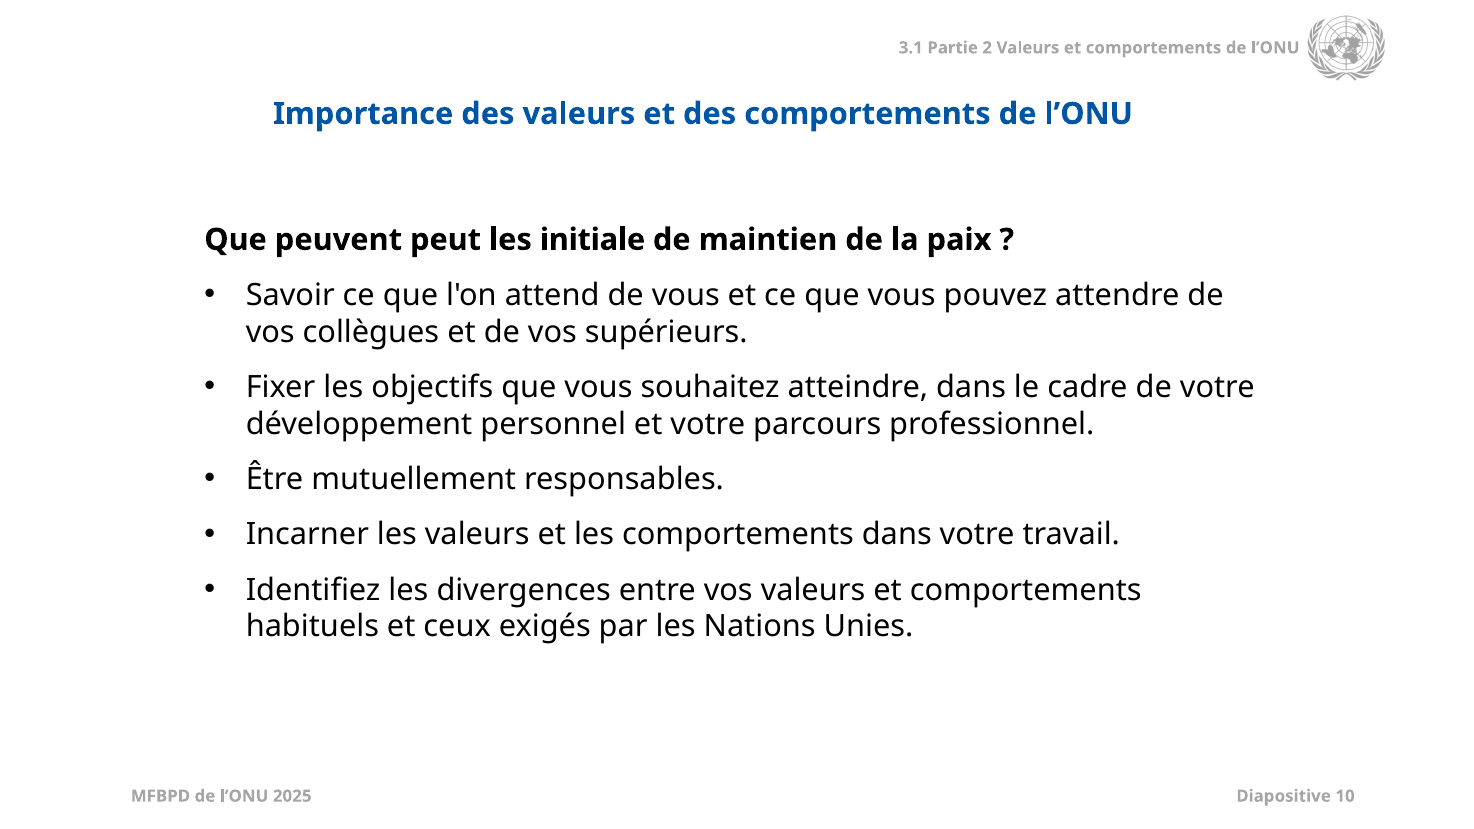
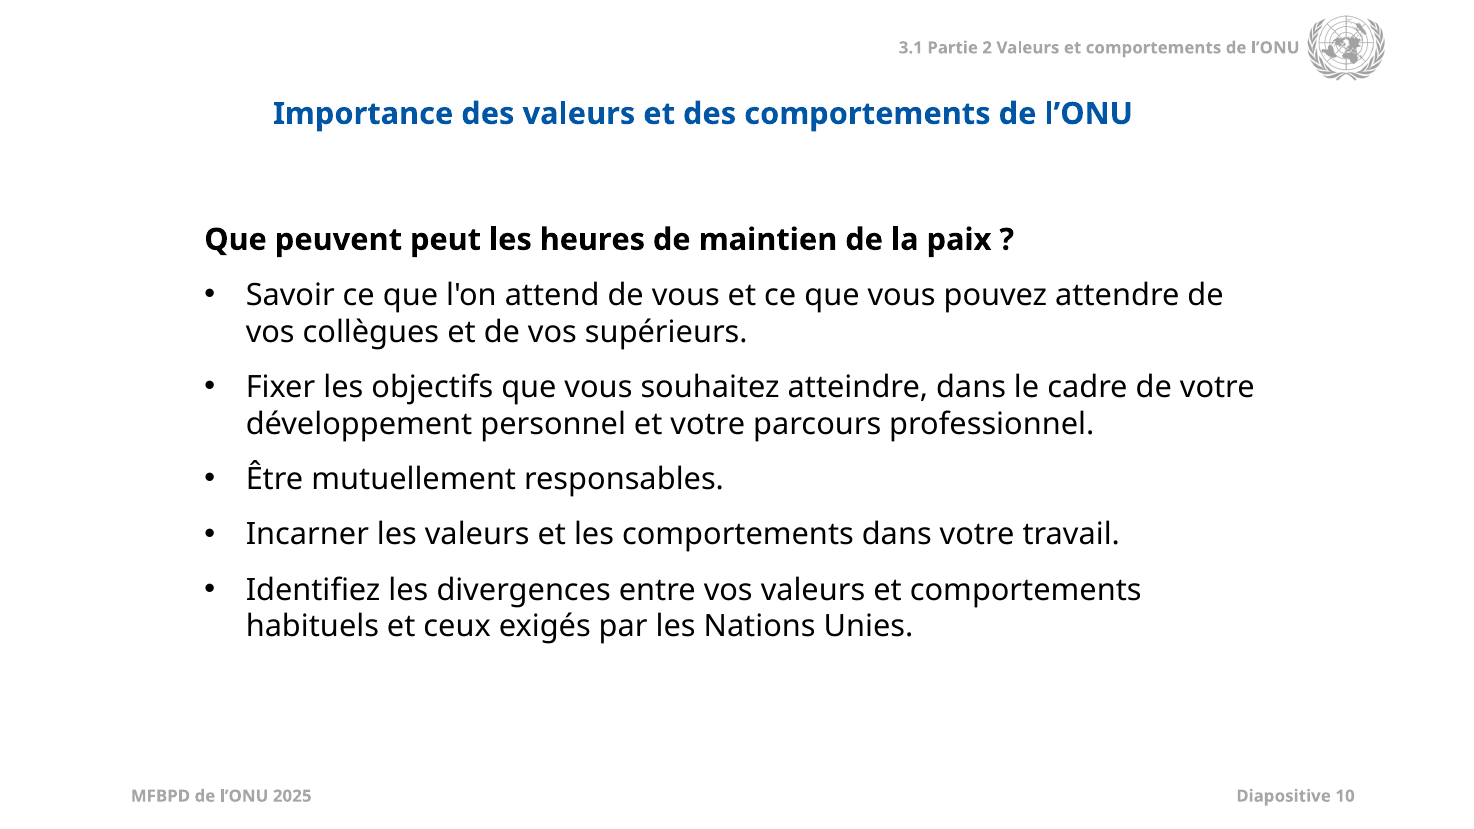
initiale: initiale -> heures (592, 240)
